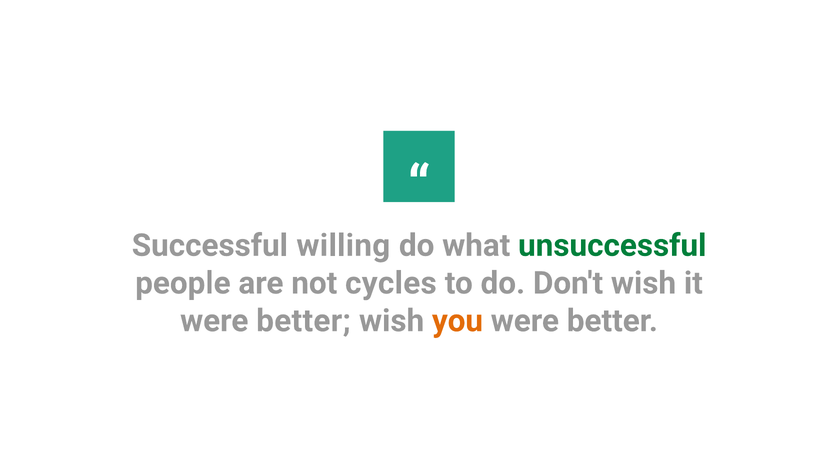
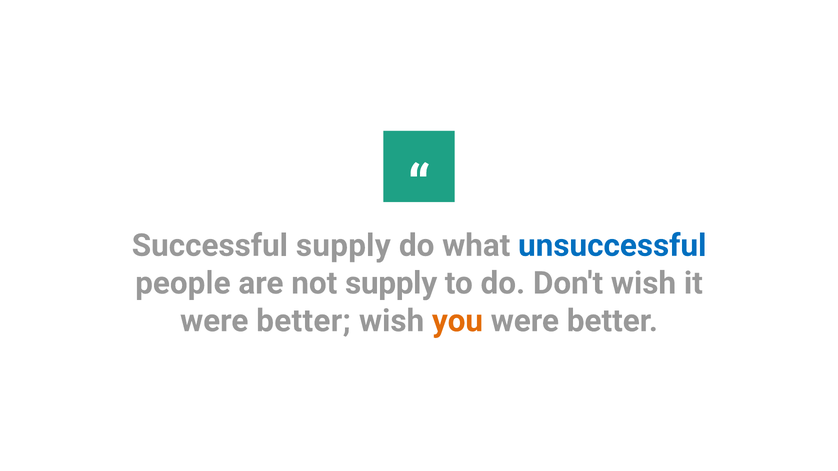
Successful willing: willing -> supply (343, 246)
unsuccessful colour: green -> blue (612, 246)
not cycles: cycles -> supply (391, 283)
